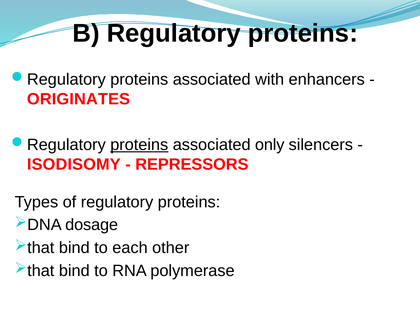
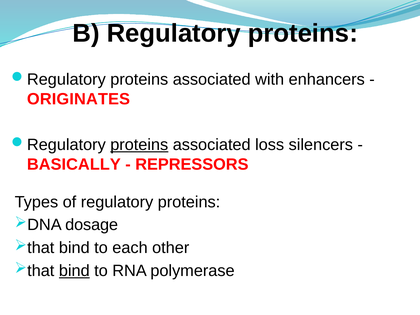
only: only -> loss (270, 145)
ISODISOMY: ISODISOMY -> BASICALLY (74, 165)
bind underline: none -> present (74, 271)
